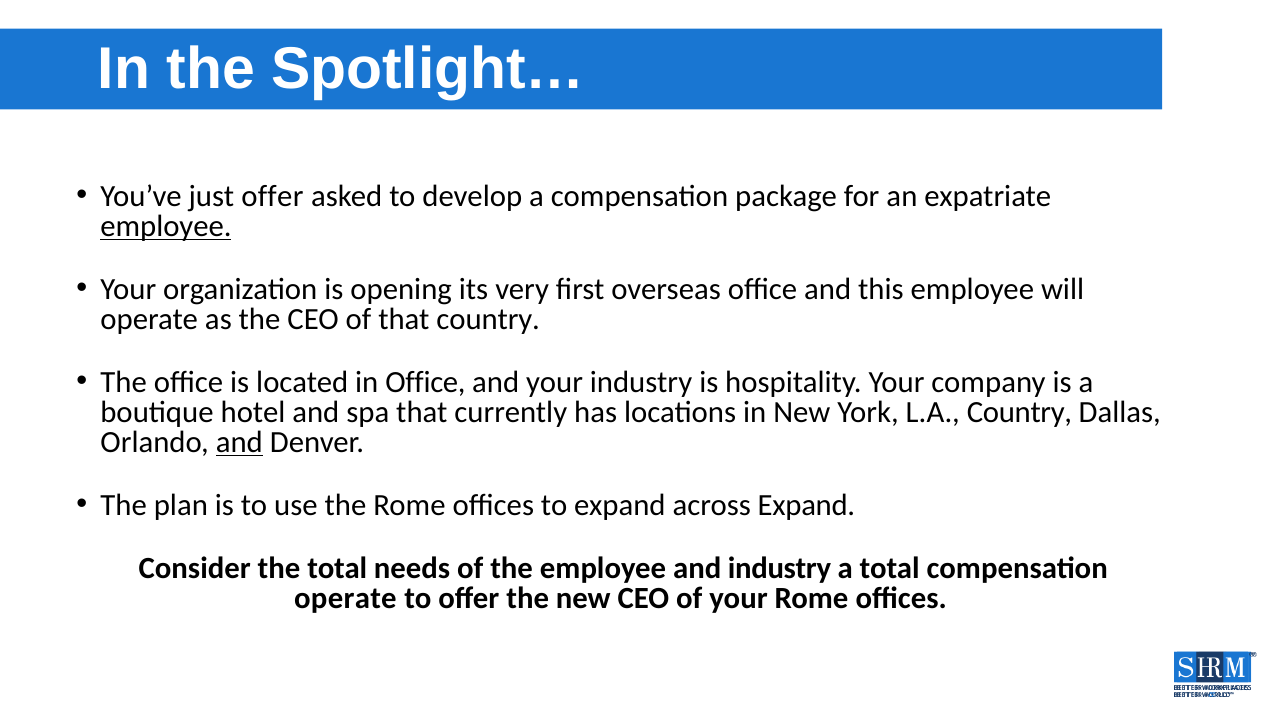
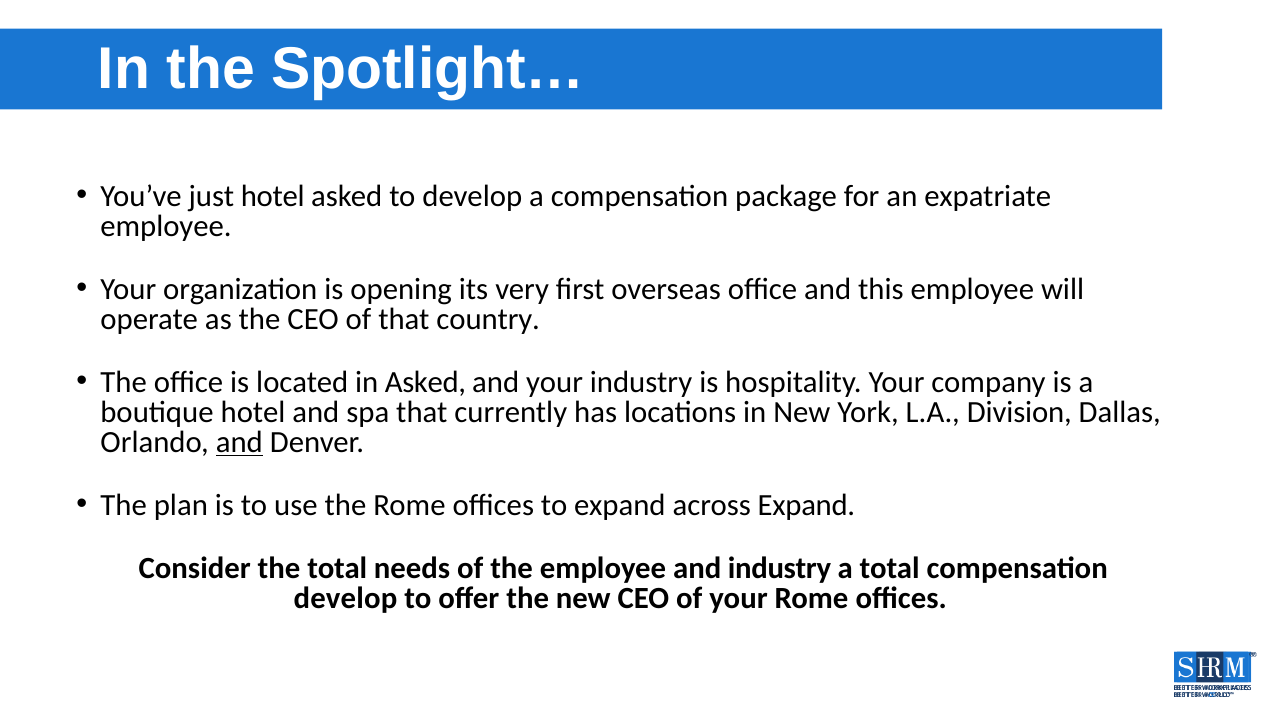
just offer: offer -> hotel (273, 196)
employee underline: present -> none (166, 226)
in Office: Office -> Asked (425, 382)
L.A Country: Country -> Division (1019, 412)
operate: operate -> develop (345, 598)
